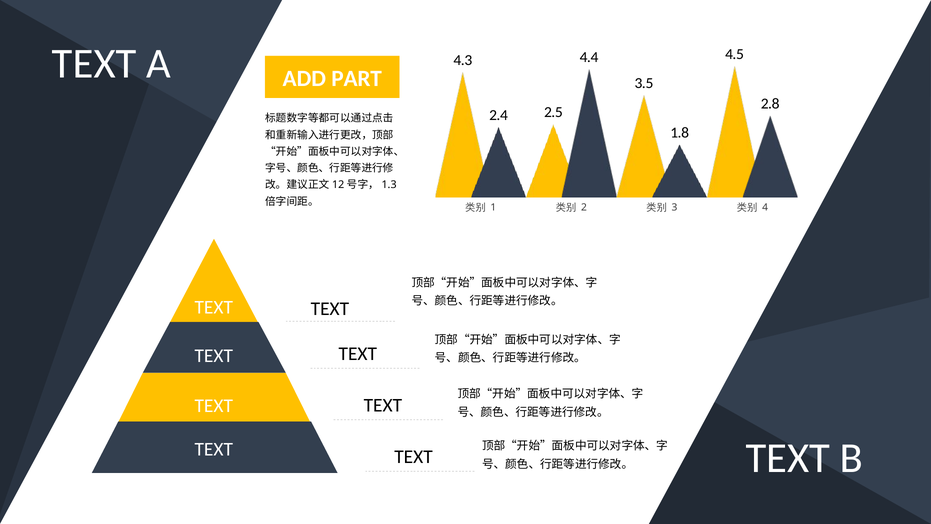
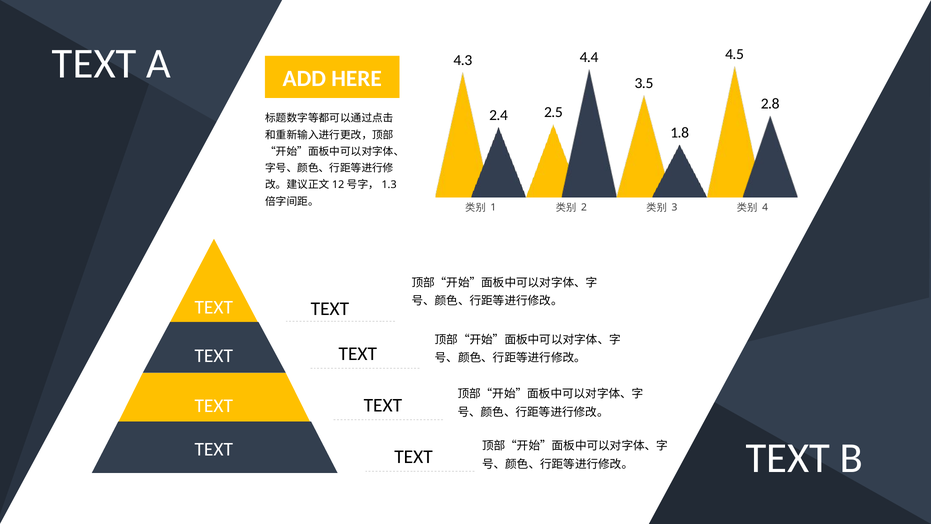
PART: PART -> HERE (356, 78)
